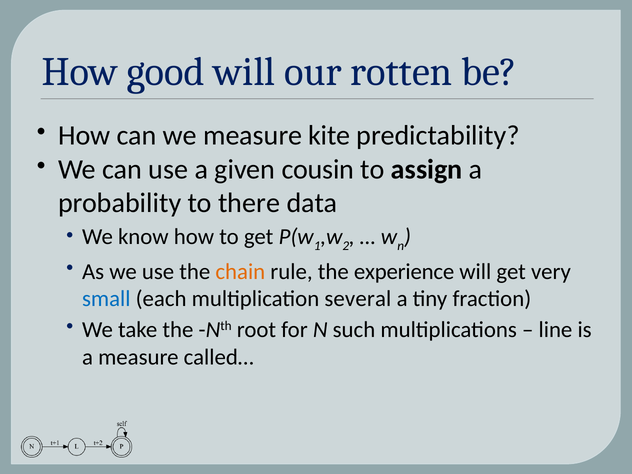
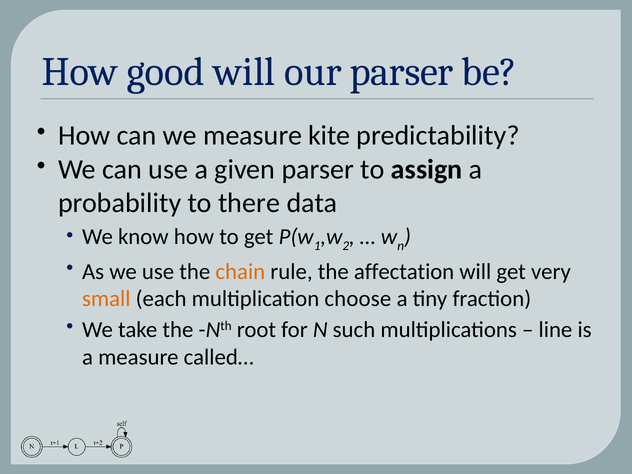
our rotten: rotten -> parser (402, 72)
given cousin: cousin -> parser (318, 169)
experience: experience -> affectation (404, 271)
small colour: blue -> orange (106, 299)
several: several -> choose (358, 299)
